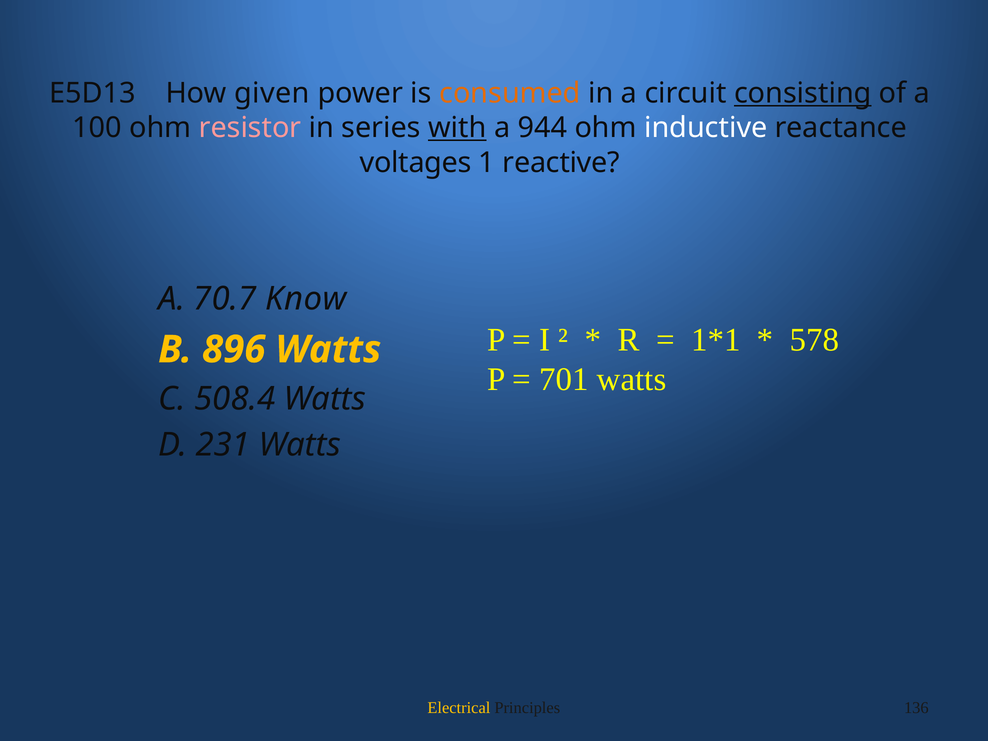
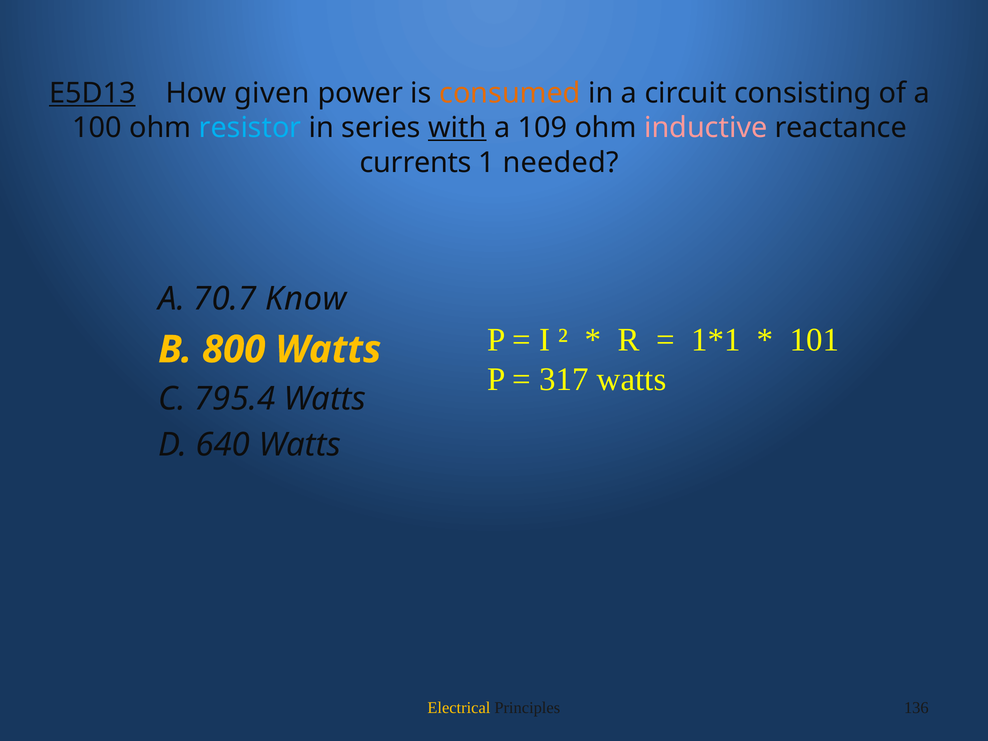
E5D13 underline: none -> present (92, 93)
consisting underline: present -> none (803, 93)
resistor colour: pink -> light blue (250, 128)
944: 944 -> 109 (542, 128)
inductive colour: white -> pink (706, 128)
voltages: voltages -> currents (416, 163)
reactive: reactive -> needed (561, 163)
578: 578 -> 101 (815, 340)
896: 896 -> 800 (234, 350)
701: 701 -> 317 (564, 379)
508.4: 508.4 -> 795.4 (235, 399)
231: 231 -> 640 (223, 445)
